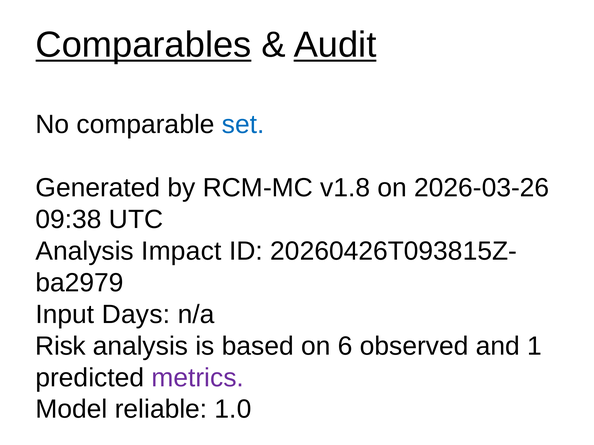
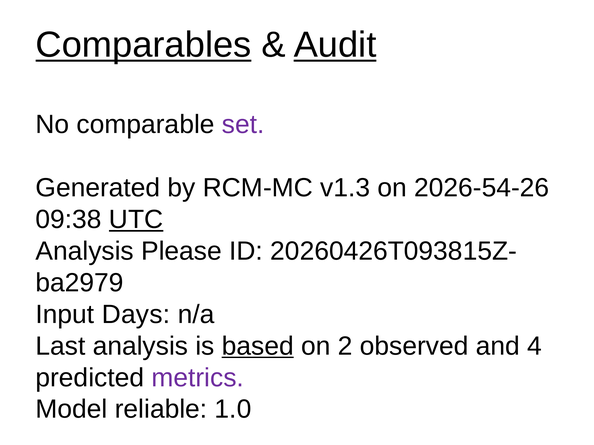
set colour: blue -> purple (243, 125)
v1.8: v1.8 -> v1.3 (345, 188)
2026-03-26: 2026-03-26 -> 2026-54-26 (482, 188)
UTC underline: none -> present (136, 220)
Impact: Impact -> Please (182, 251)
Risk: Risk -> Last (60, 346)
based underline: none -> present (258, 346)
6: 6 -> 2 (345, 346)
1: 1 -> 4 (535, 346)
